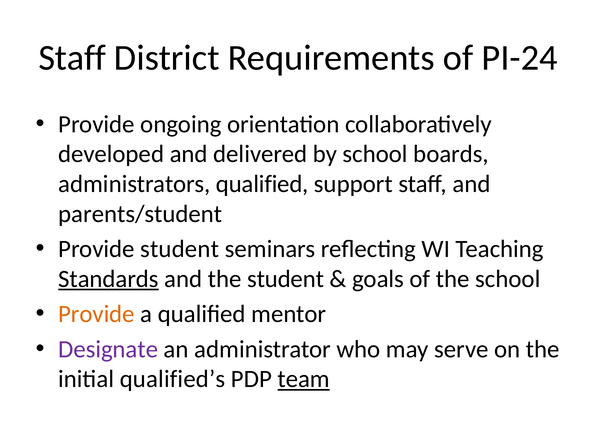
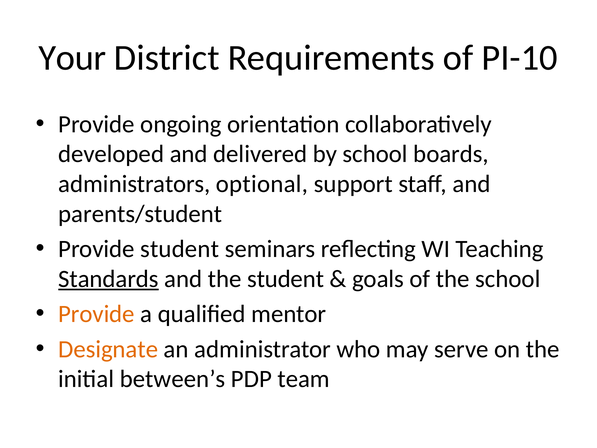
Staff: Staff -> Your (72, 58)
PI-24: PI-24 -> PI-10 (520, 58)
administrators qualified: qualified -> optional (262, 184)
Designate colour: purple -> orange (108, 349)
qualified’s: qualified’s -> between’s (173, 379)
team underline: present -> none (304, 379)
